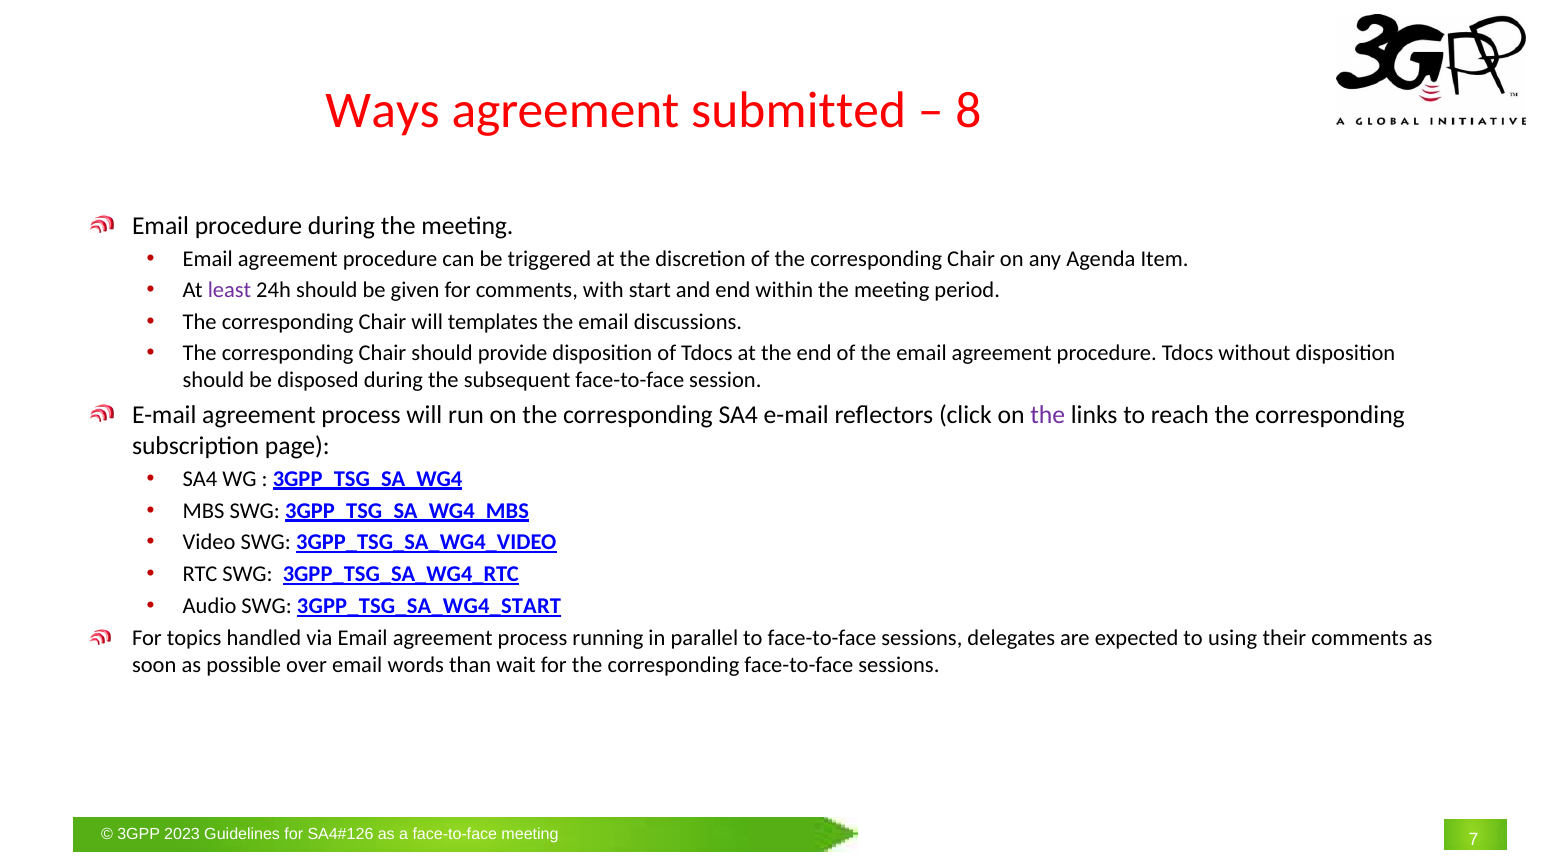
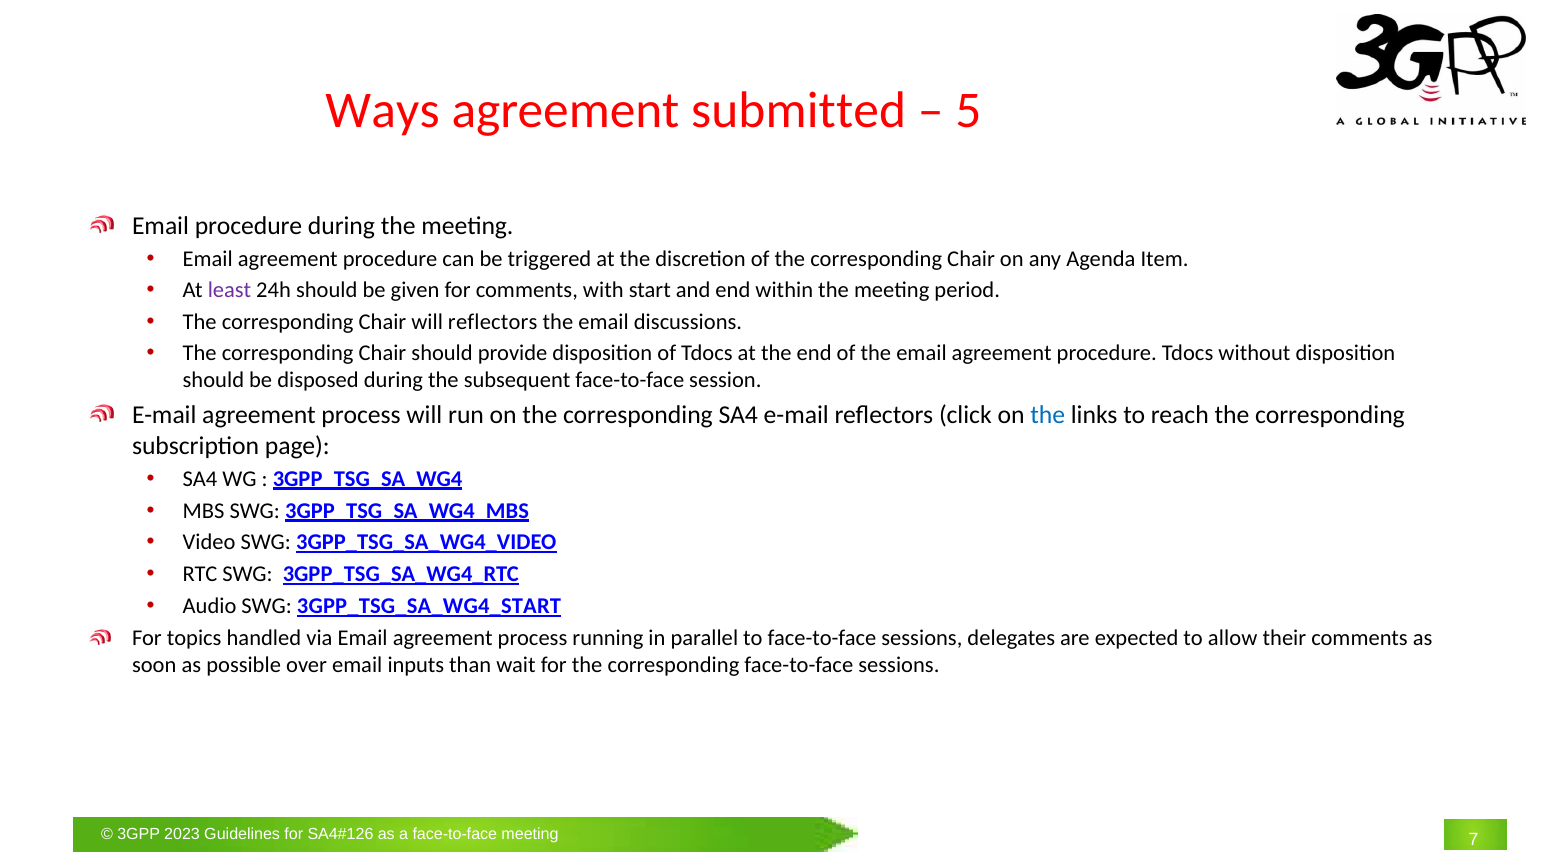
8: 8 -> 5 (968, 111)
will templates: templates -> reflectors (493, 322)
the colour: purple -> blue (1048, 415)
using: using -> allow (1233, 638)
words: words -> inputs (416, 665)
